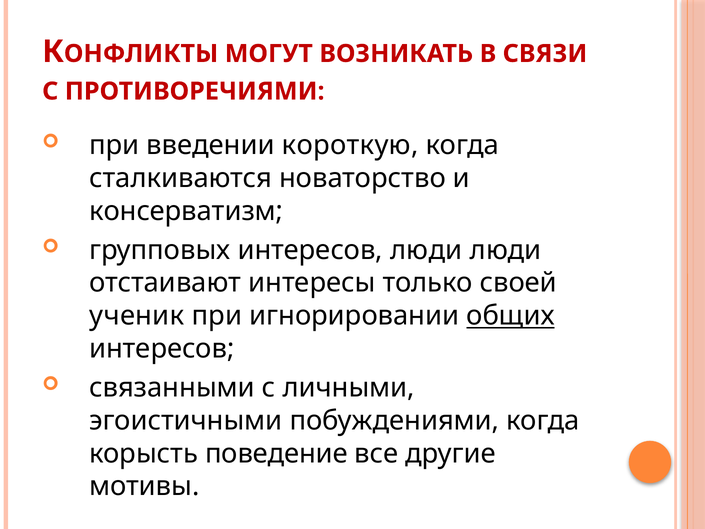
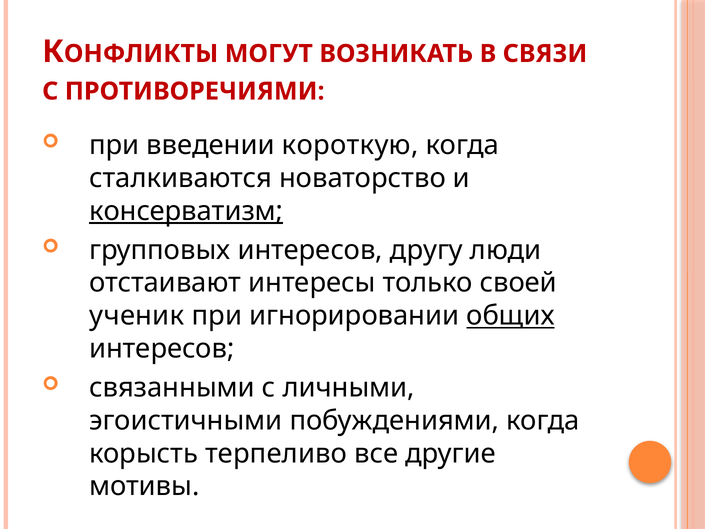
консерватизм underline: none -> present (186, 211)
интересов люди: люди -> другу (426, 250)
поведение: поведение -> терпеливо (276, 453)
